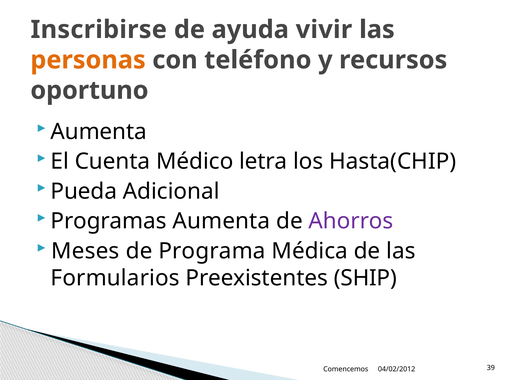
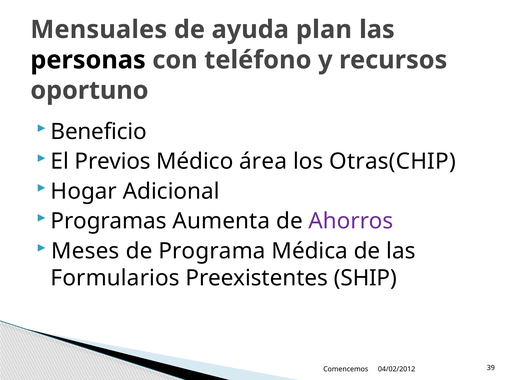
Inscribirse: Inscribirse -> Mensuales (99, 30)
vivir: vivir -> plan (324, 30)
personas colour: orange -> black (88, 60)
Aumenta: Aumenta -> Beneficio (99, 132)
Cuenta: Cuenta -> Previos (113, 162)
letra: letra -> área (263, 162)
Hasta(CHIP: Hasta(CHIP -> Otras(CHIP (393, 162)
Pueda: Pueda -> Hogar (84, 191)
